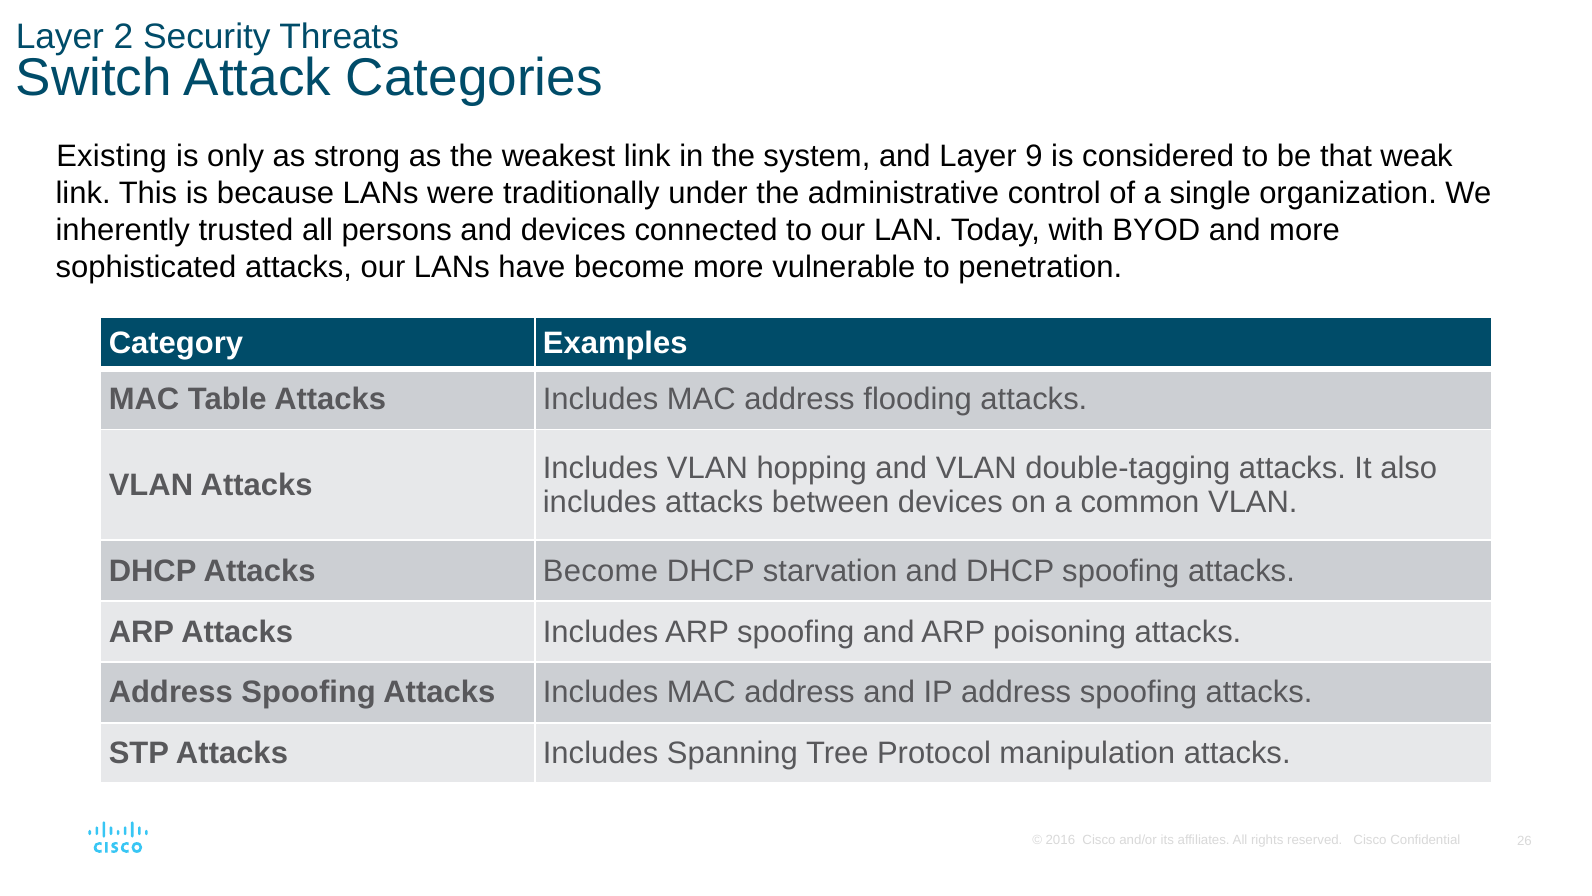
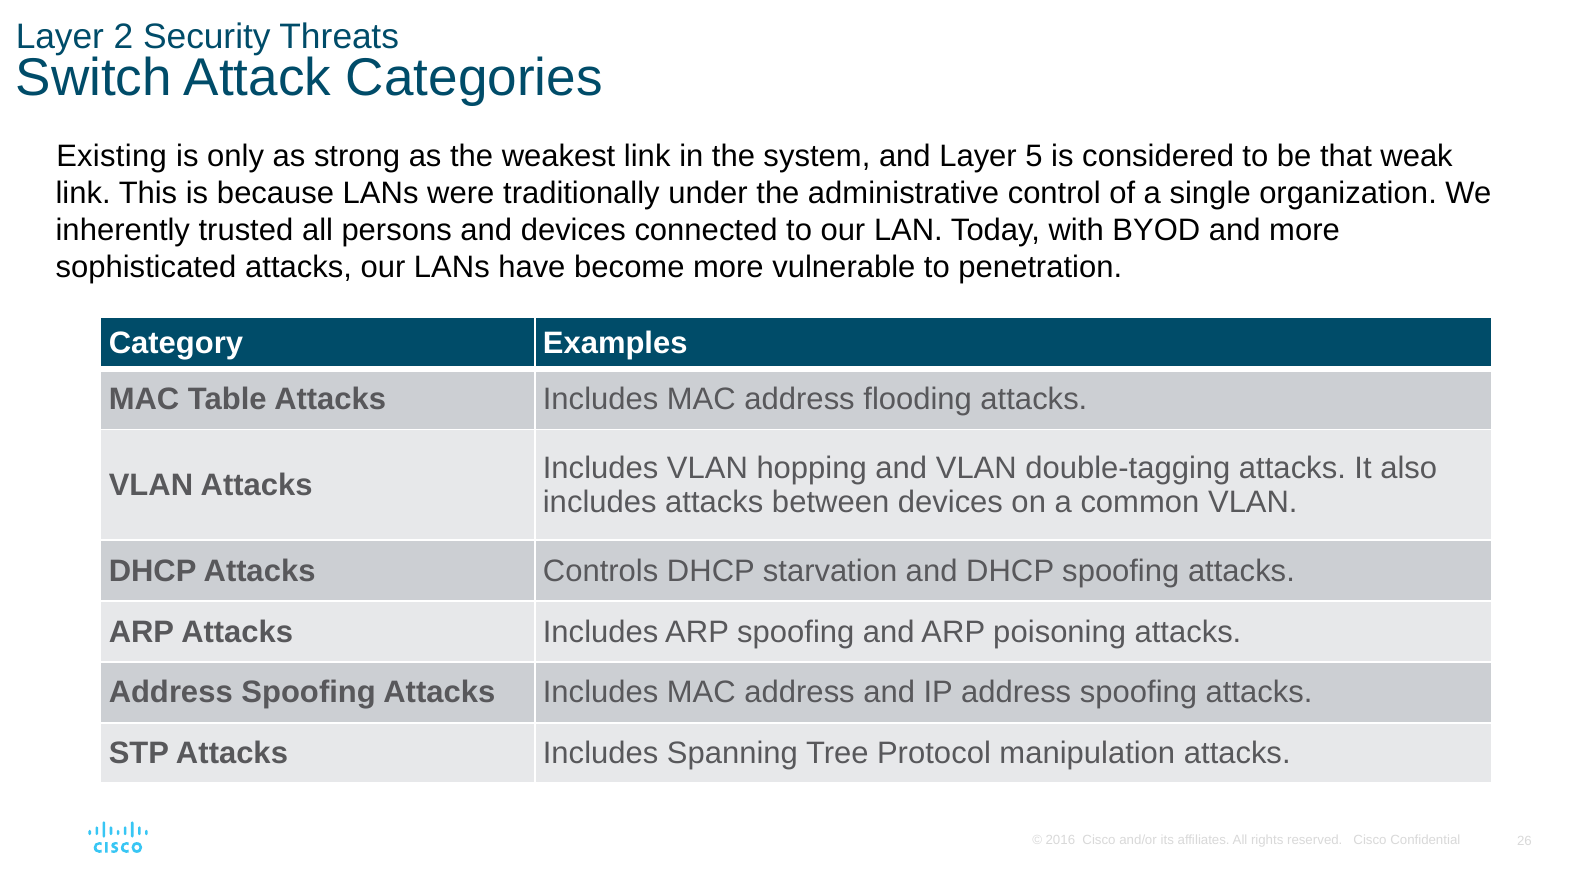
9: 9 -> 5 (1034, 156)
Attacks Become: Become -> Controls (601, 571)
